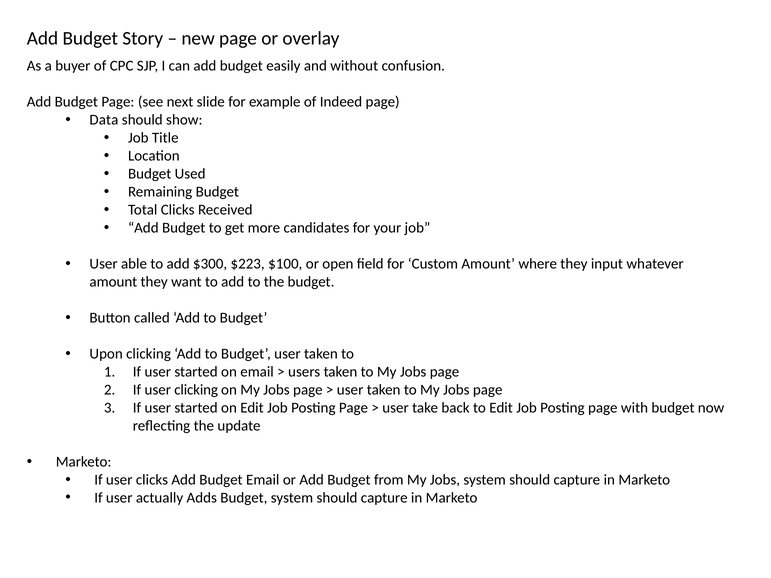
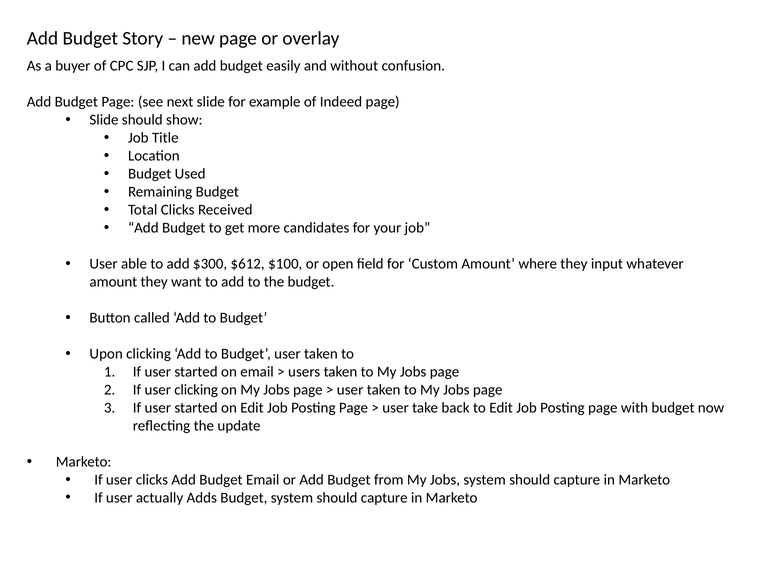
Data: Data -> Slide (104, 120)
$223: $223 -> $612 (248, 264)
